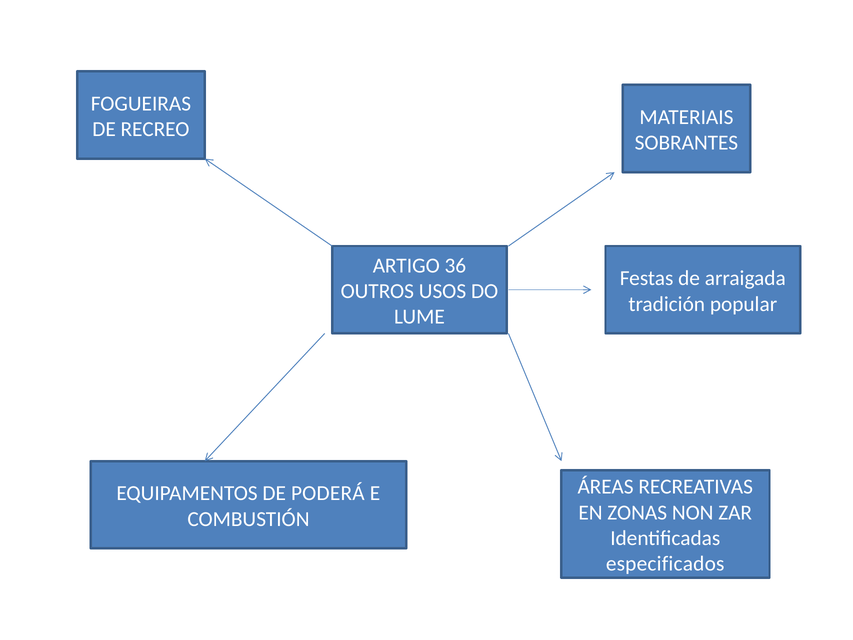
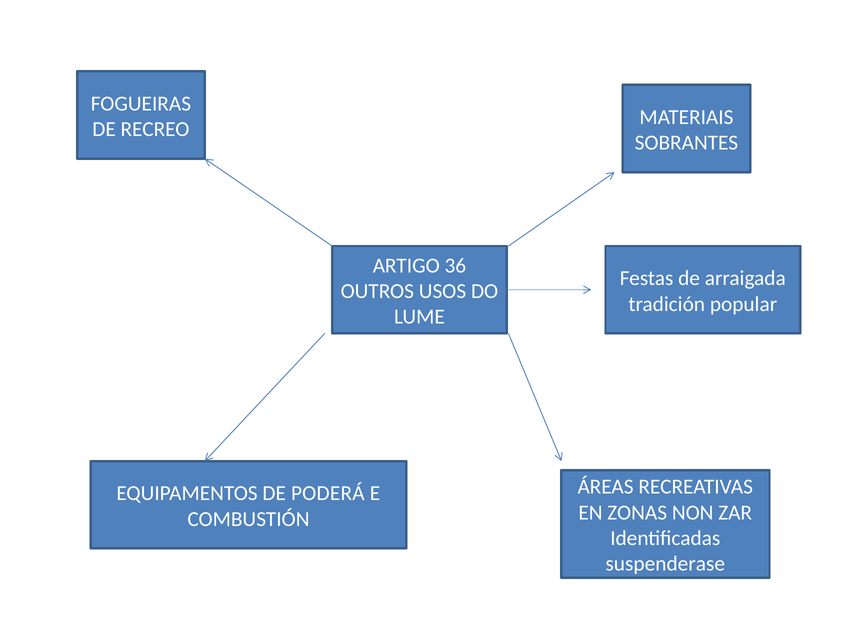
especificados: especificados -> suspenderase (665, 563)
